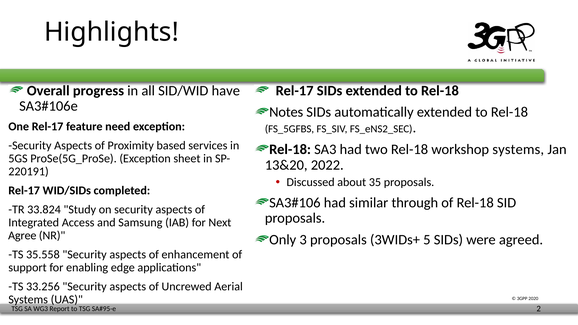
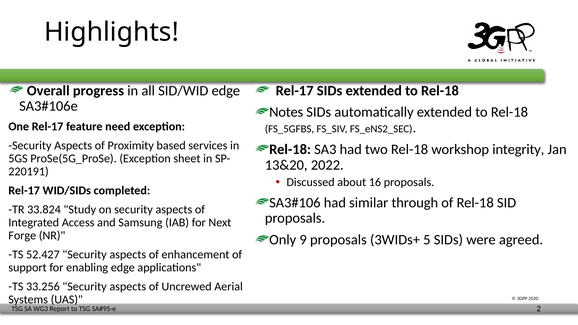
SID/WID have: have -> edge (226, 91)
workshop systems: systems -> integrity (518, 149)
35: 35 -> 16 (375, 182)
Agree: Agree -> Forge (22, 236)
3: 3 -> 9 (303, 240)
35.558: 35.558 -> 52.427 (43, 255)
